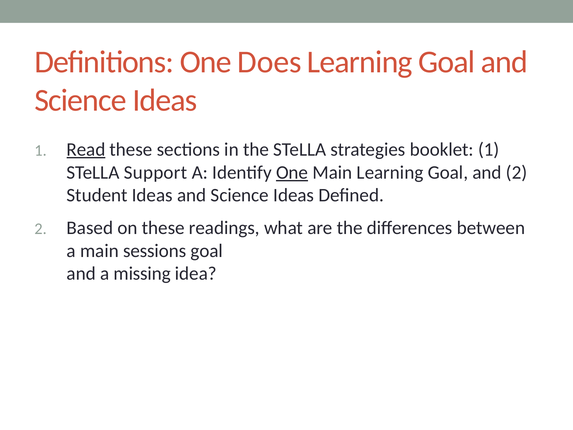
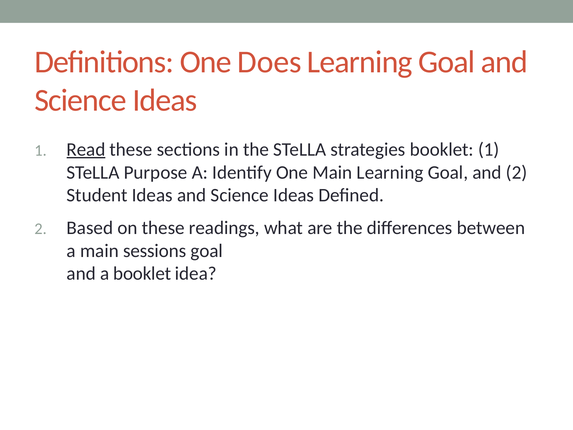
Support: Support -> Purpose (156, 172)
One underline: present -> none (292, 172)
a missing: missing -> booklet (142, 274)
